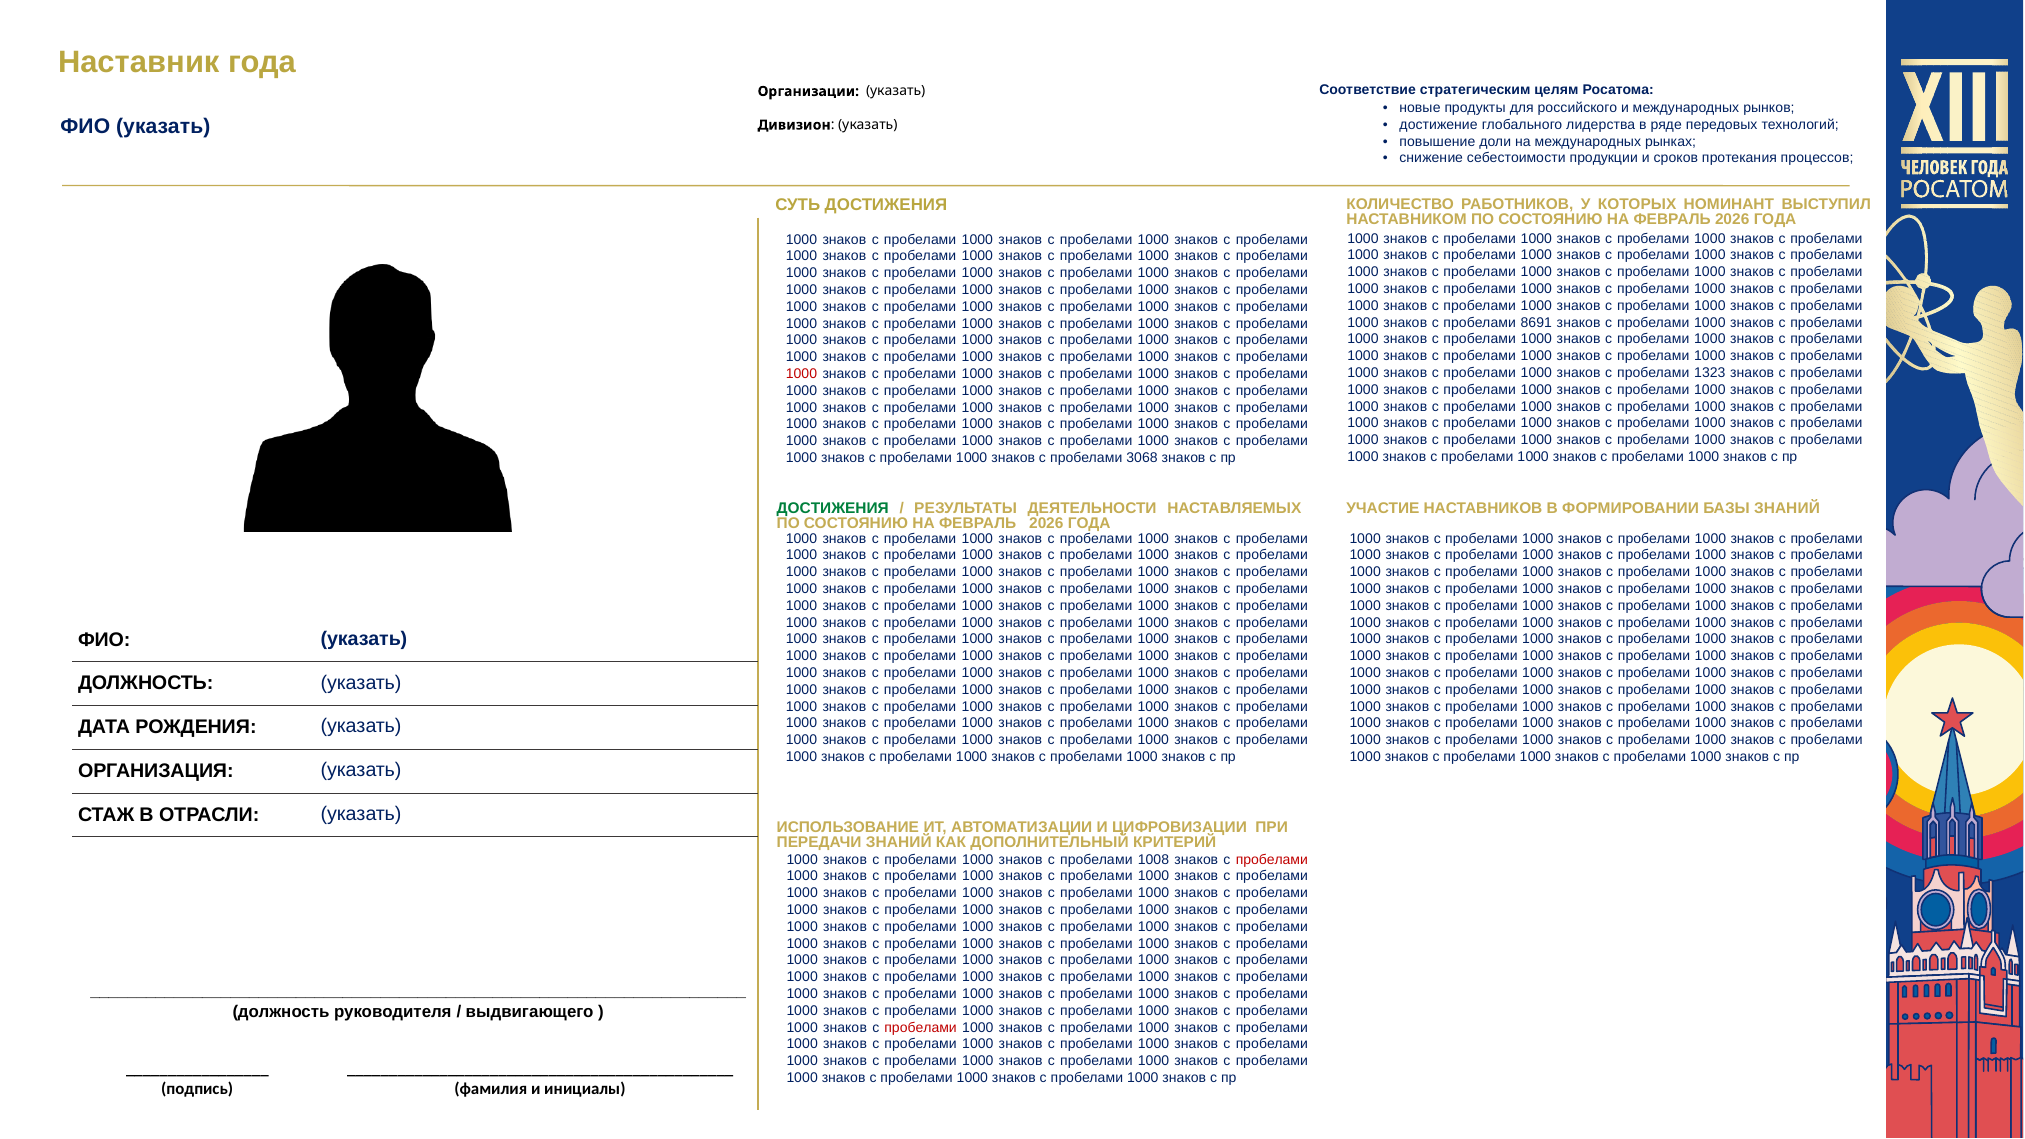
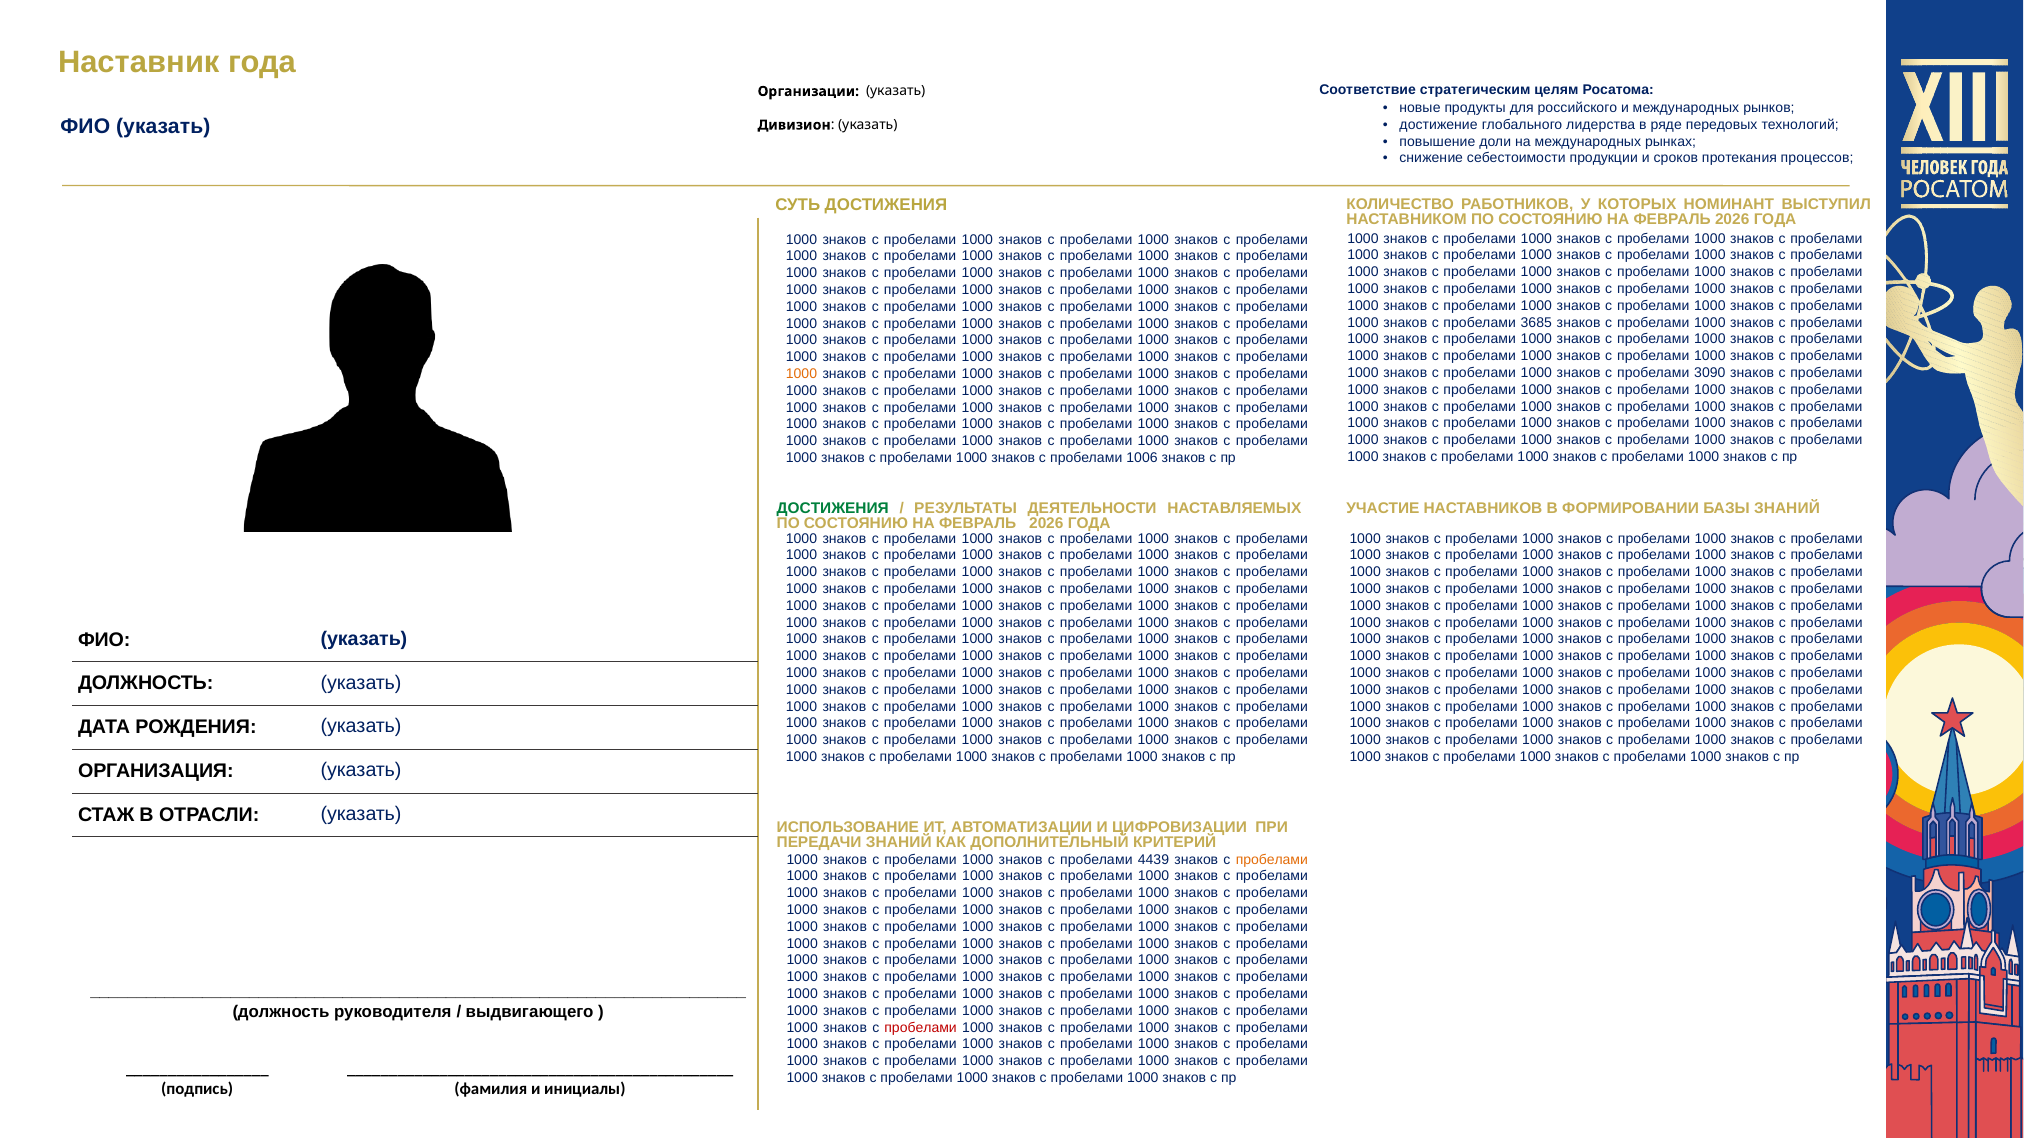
8691: 8691 -> 3685 (1536, 323)
1323: 1323 -> 3090 (1710, 373)
1000 colour: red -> orange (801, 374)
3068: 3068 -> 1006 (1142, 458)
1008: 1008 -> 4439 (1153, 860)
пробелами colour: red -> orange (1272, 860)
